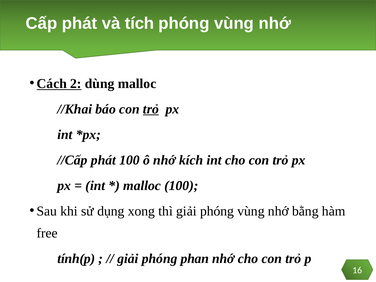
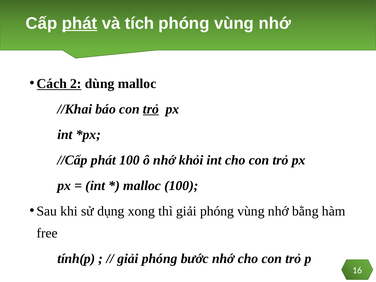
phát underline: none -> present (80, 23)
kích: kích -> khỏi (191, 160)
phan: phan -> bước (195, 259)
